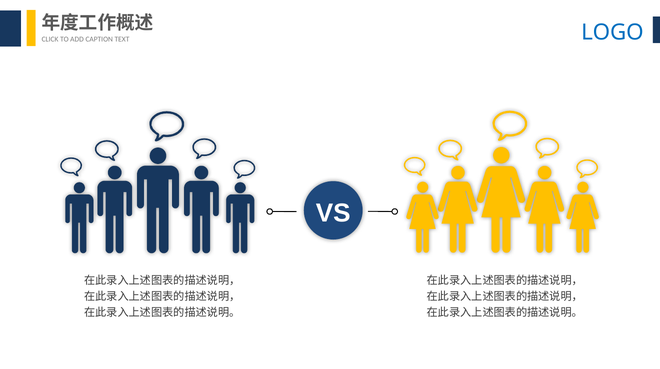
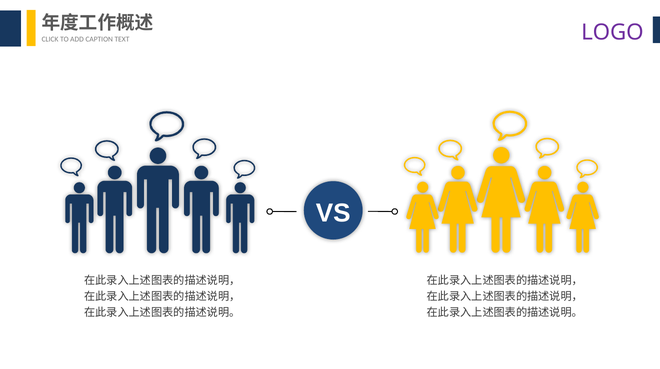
LOGO colour: blue -> purple (612, 33)
